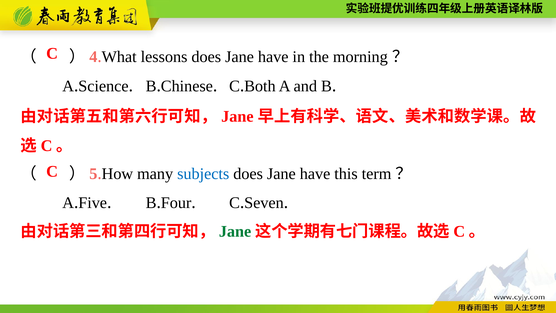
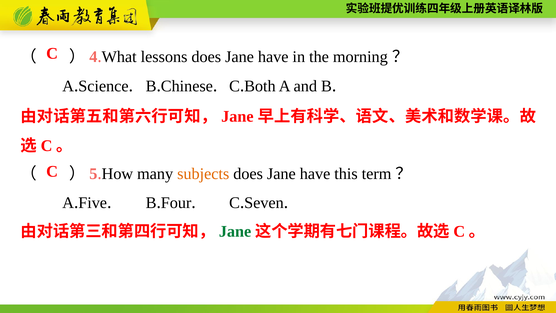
subjects colour: blue -> orange (203, 174)
